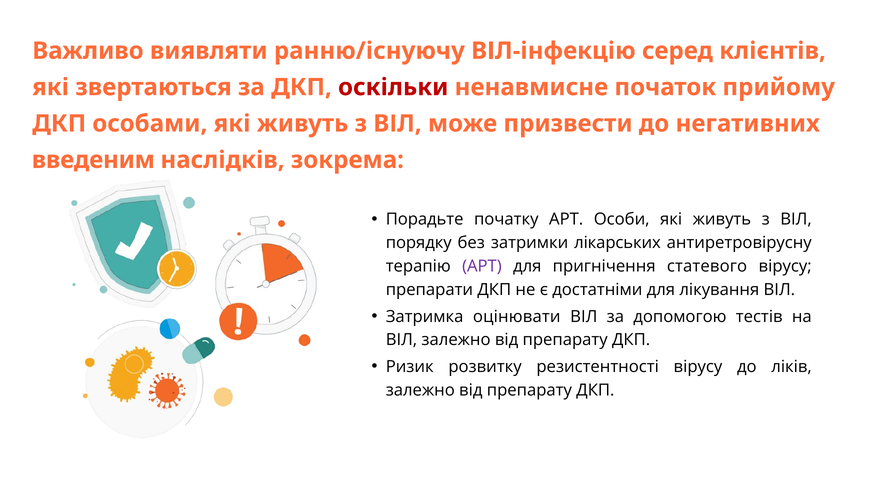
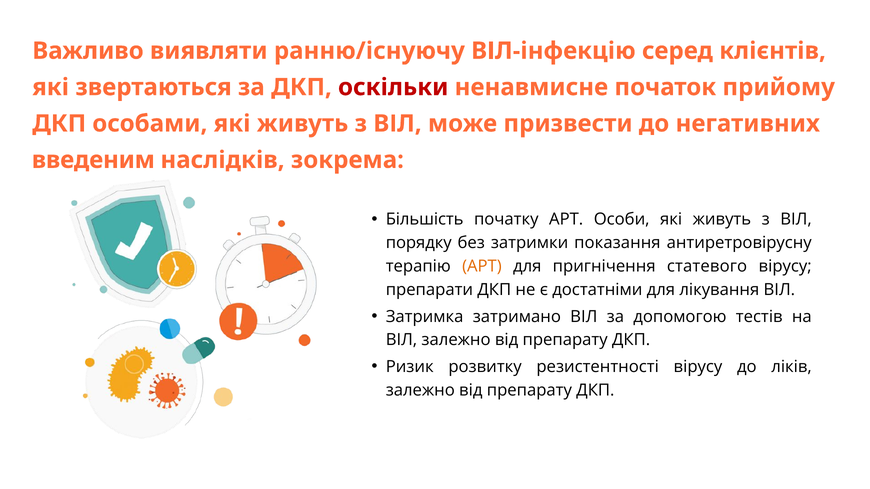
Порадьте: Порадьте -> Більшість (425, 220)
лікарських: лікарських -> показання (617, 243)
АРТ colour: purple -> orange (482, 266)
оцінювати: оцінювати -> затримано (517, 317)
